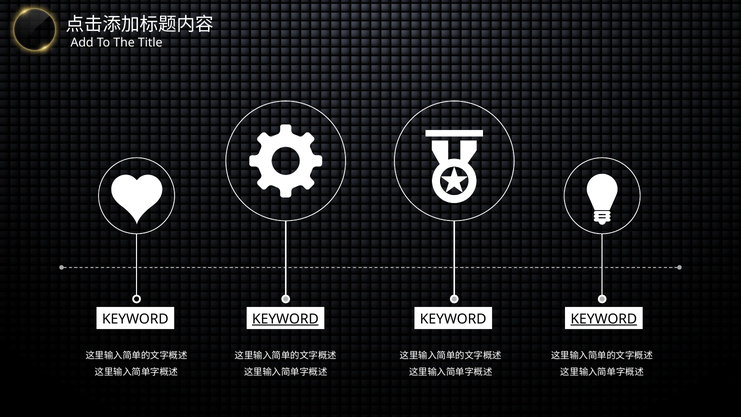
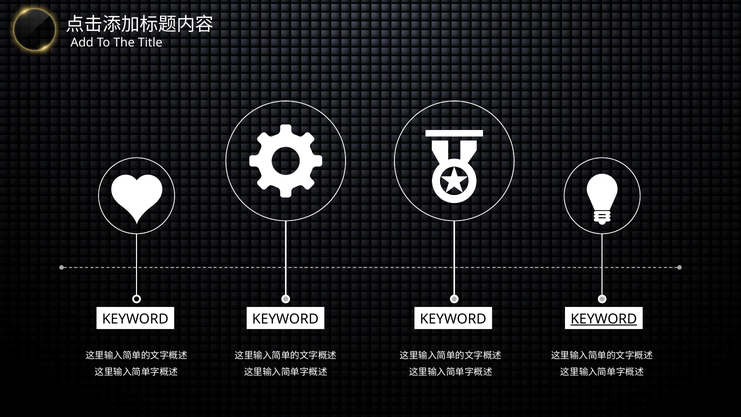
KEYWORD underline: present -> none (285, 319)
